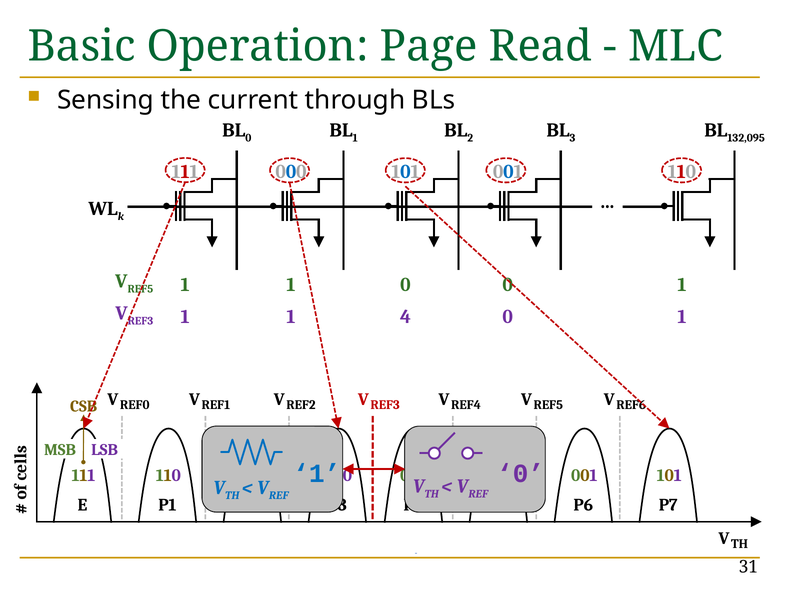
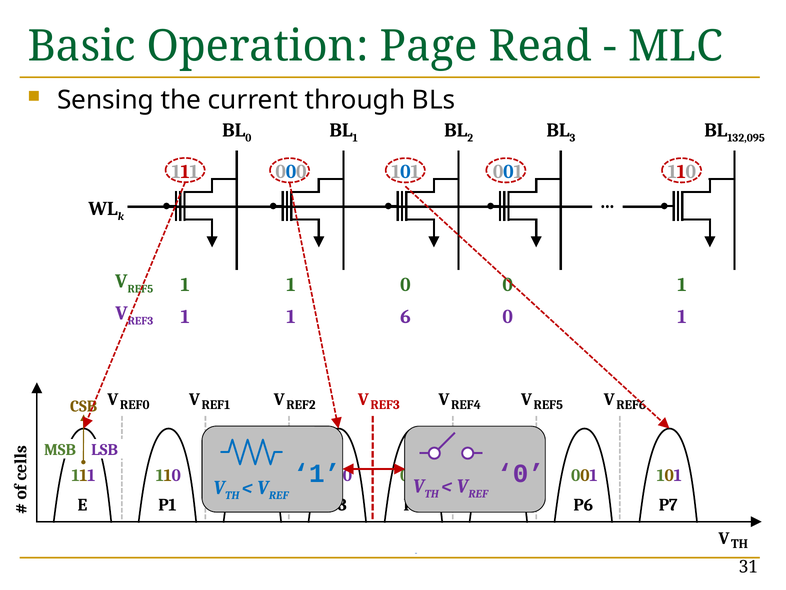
4: 4 -> 6 (405, 317)
